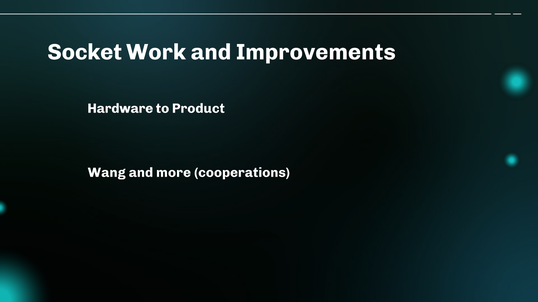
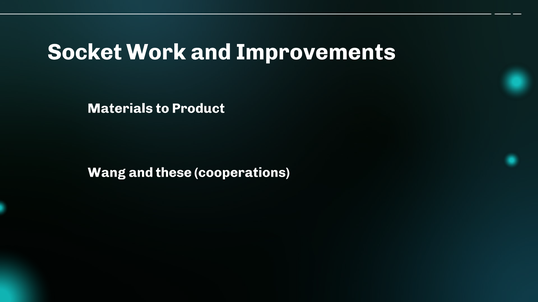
Hardware: Hardware -> Materials (120, 109)
more: more -> these (174, 173)
